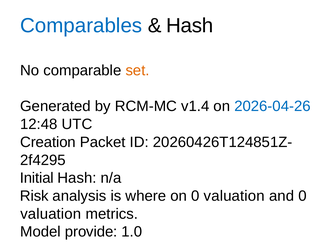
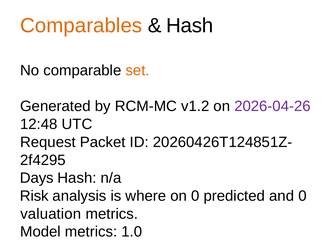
Comparables colour: blue -> orange (81, 26)
v1.4: v1.4 -> v1.2 (195, 106)
2026-04-26 colour: blue -> purple (272, 106)
Creation: Creation -> Request (48, 142)
Initial: Initial -> Days (37, 178)
on 0 valuation: valuation -> predicted (234, 196)
Model provide: provide -> metrics (91, 232)
